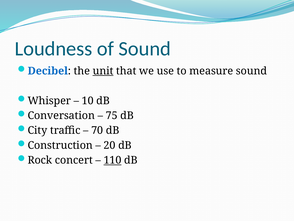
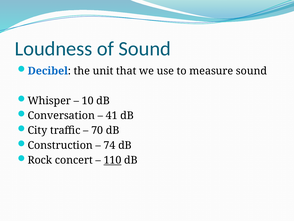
unit underline: present -> none (103, 71)
75: 75 -> 41 (112, 115)
20: 20 -> 74 (110, 145)
